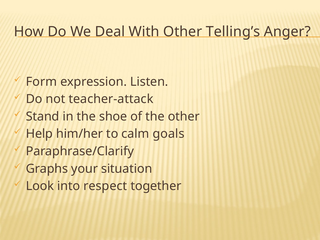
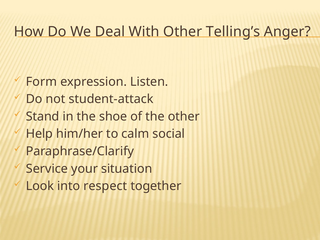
teacher-attack: teacher-attack -> student-attack (111, 99)
goals: goals -> social (169, 134)
Graphs: Graphs -> Service (47, 169)
